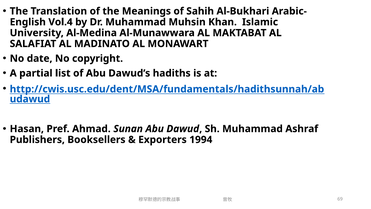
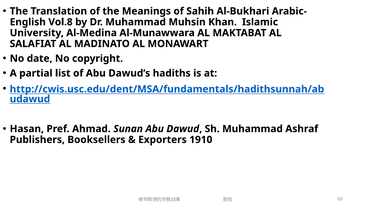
Vol.4: Vol.4 -> Vol.8 (61, 22)
1994: 1994 -> 1910 (201, 139)
